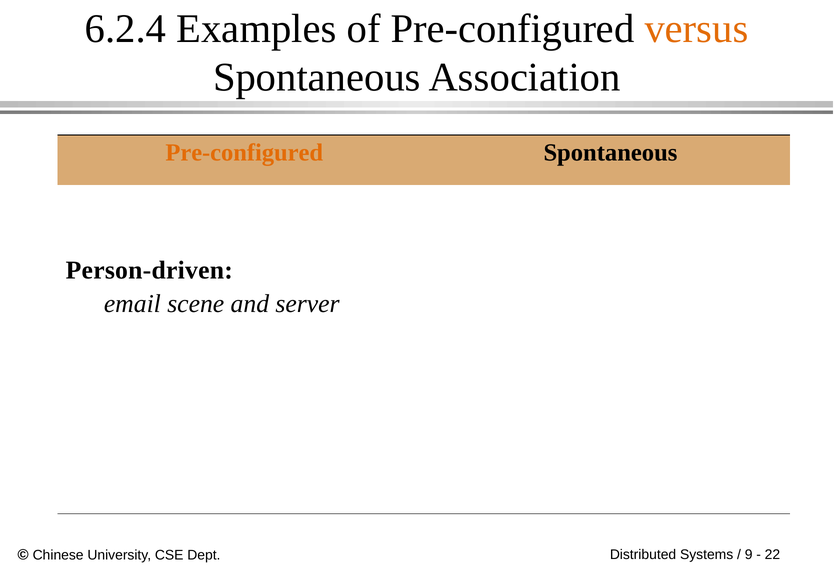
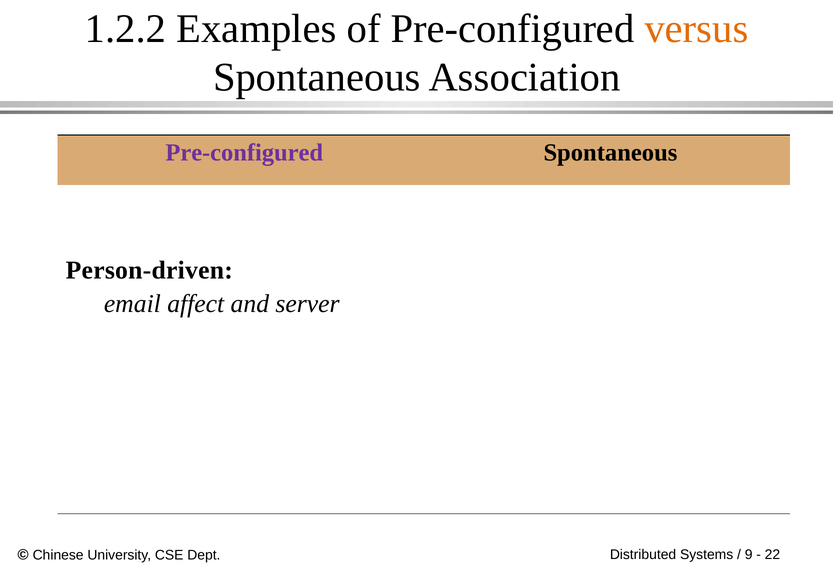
6.2.4: 6.2.4 -> 1.2.2 (126, 29)
Pre-configured colour: orange -> purple (244, 153)
scene: scene -> affect (196, 304)
